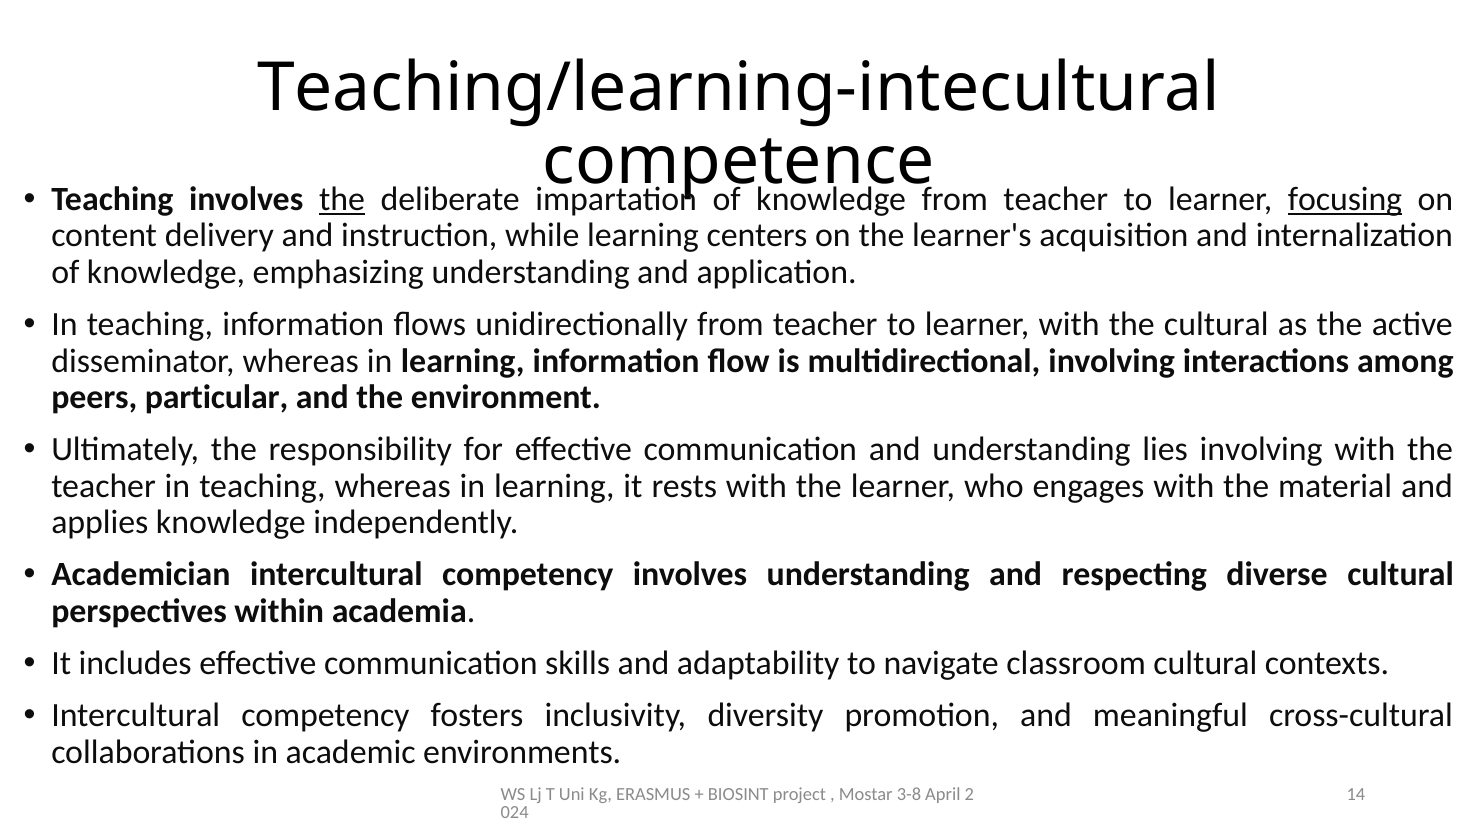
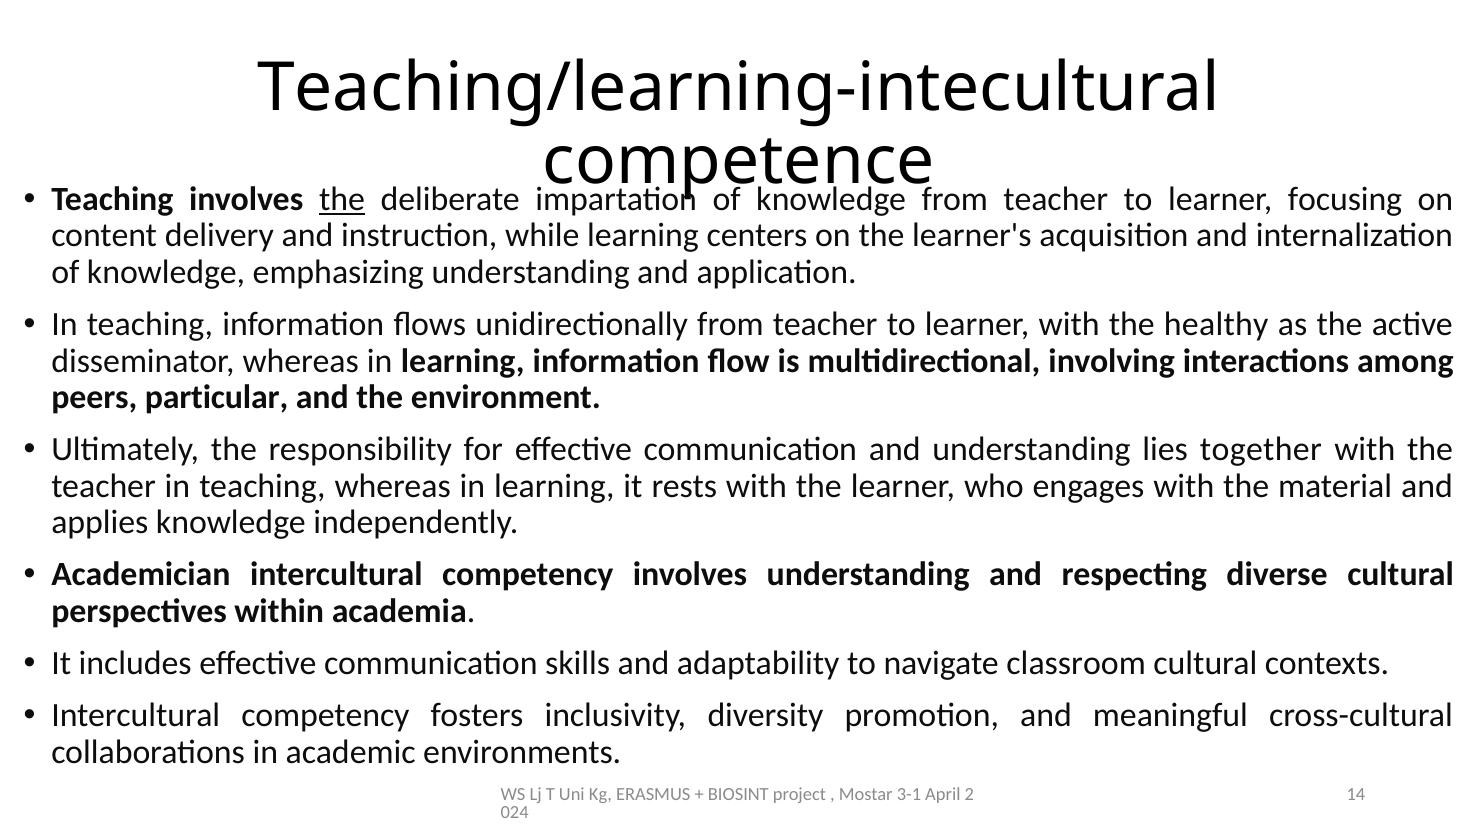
focusing underline: present -> none (1345, 199)
the cultural: cultural -> healthy (1216, 324)
lies involving: involving -> together (1261, 449)
3-8: 3-8 -> 3-1 (909, 794)
